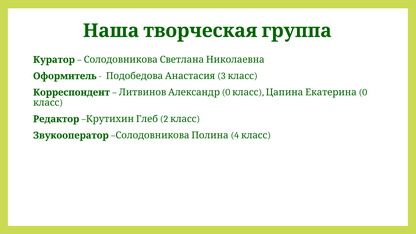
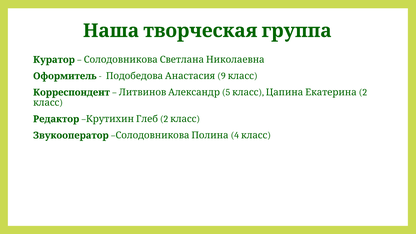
3: 3 -> 9 (221, 76)
0: 0 -> 5 (226, 92)
0: 0 -> 2 (363, 92)
